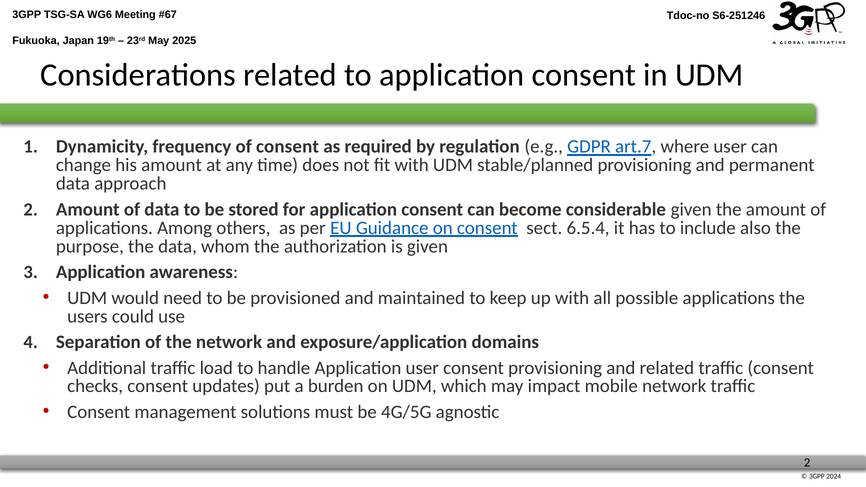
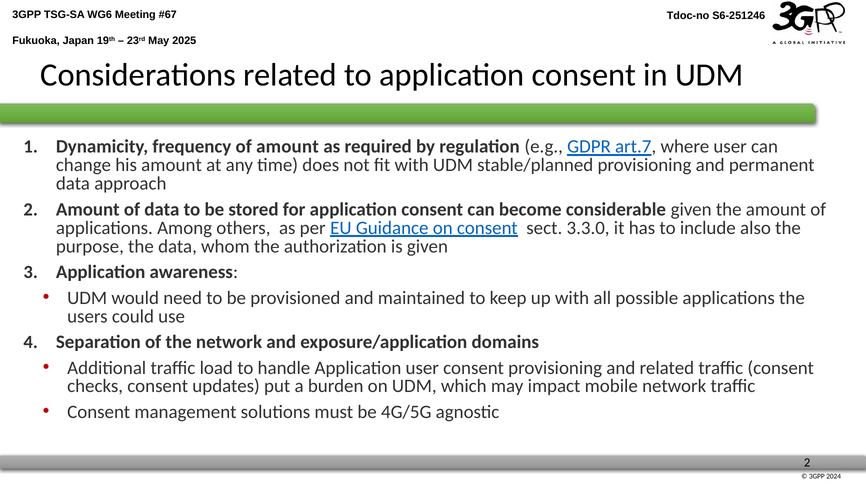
of consent: consent -> amount (287, 147)
6.5.4: 6.5.4 -> 3.3.0 (588, 228)
